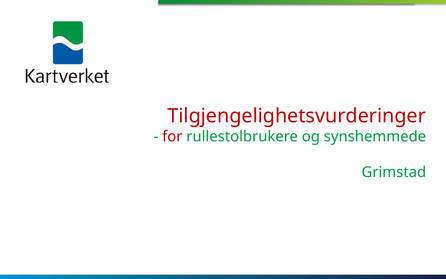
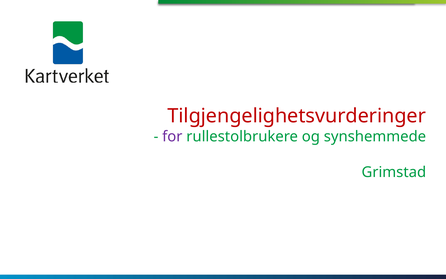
for colour: red -> purple (172, 136)
